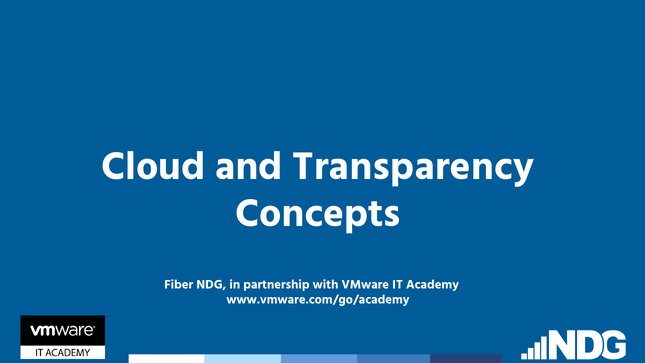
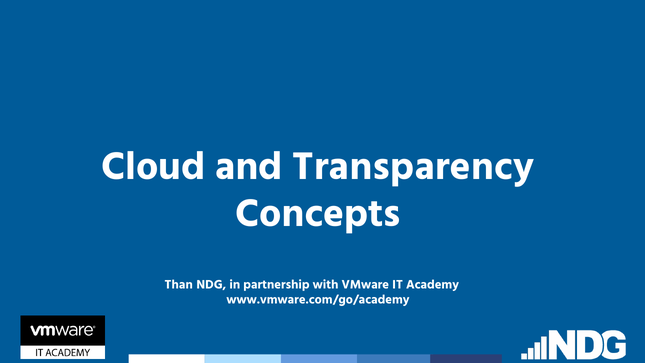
Fiber: Fiber -> Than (179, 284)
